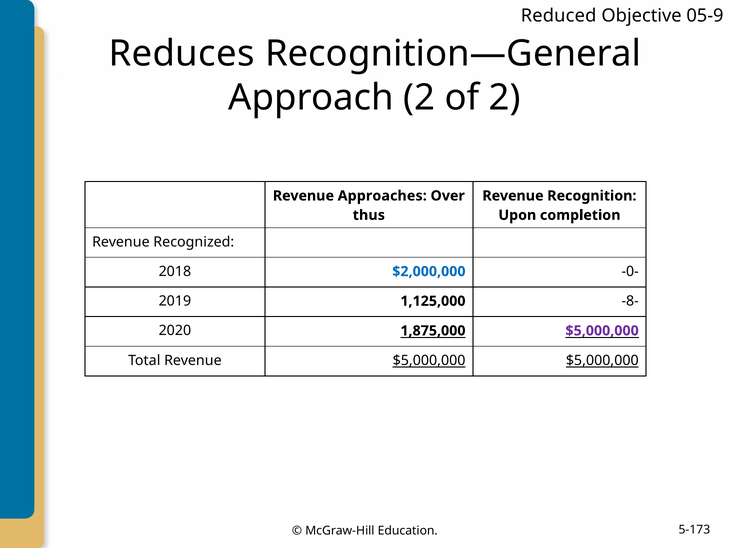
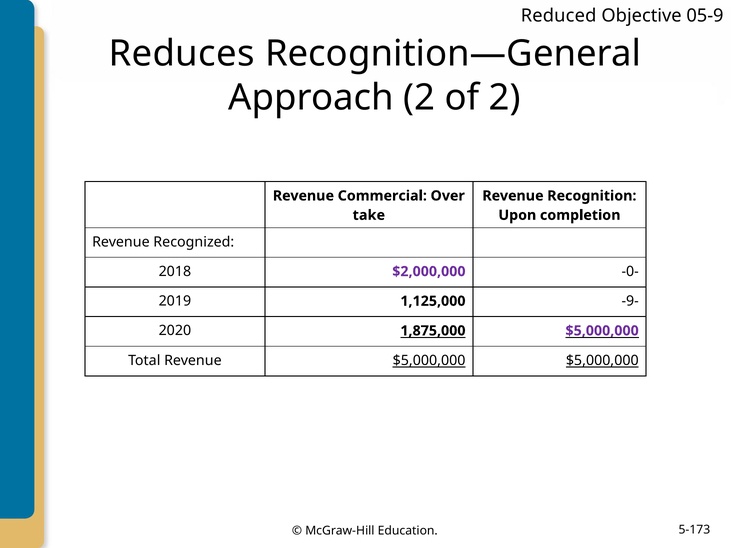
Approaches: Approaches -> Commercial (382, 196)
thus: thus -> take (369, 215)
$2,000,000 colour: blue -> purple (429, 272)
-8-: -8- -> -9- (630, 301)
